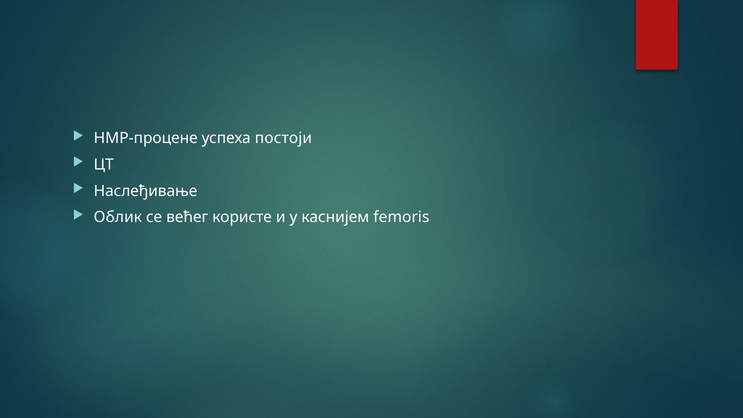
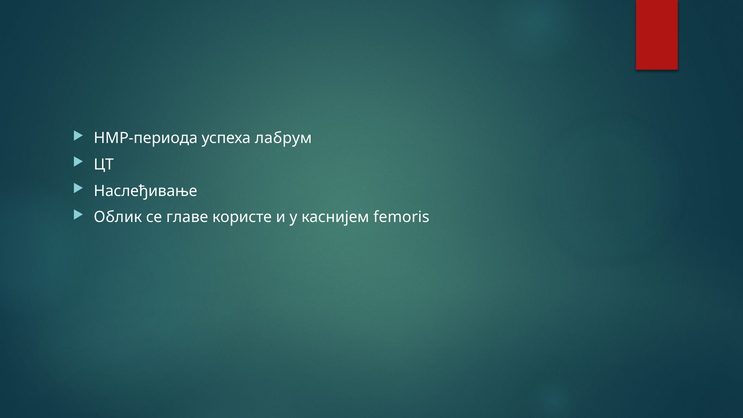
НМР-процене: НМР-процене -> НМР-периода (146, 138)
постоји: постоји -> лабрум (283, 138)
већег: већег -> главе (187, 217)
